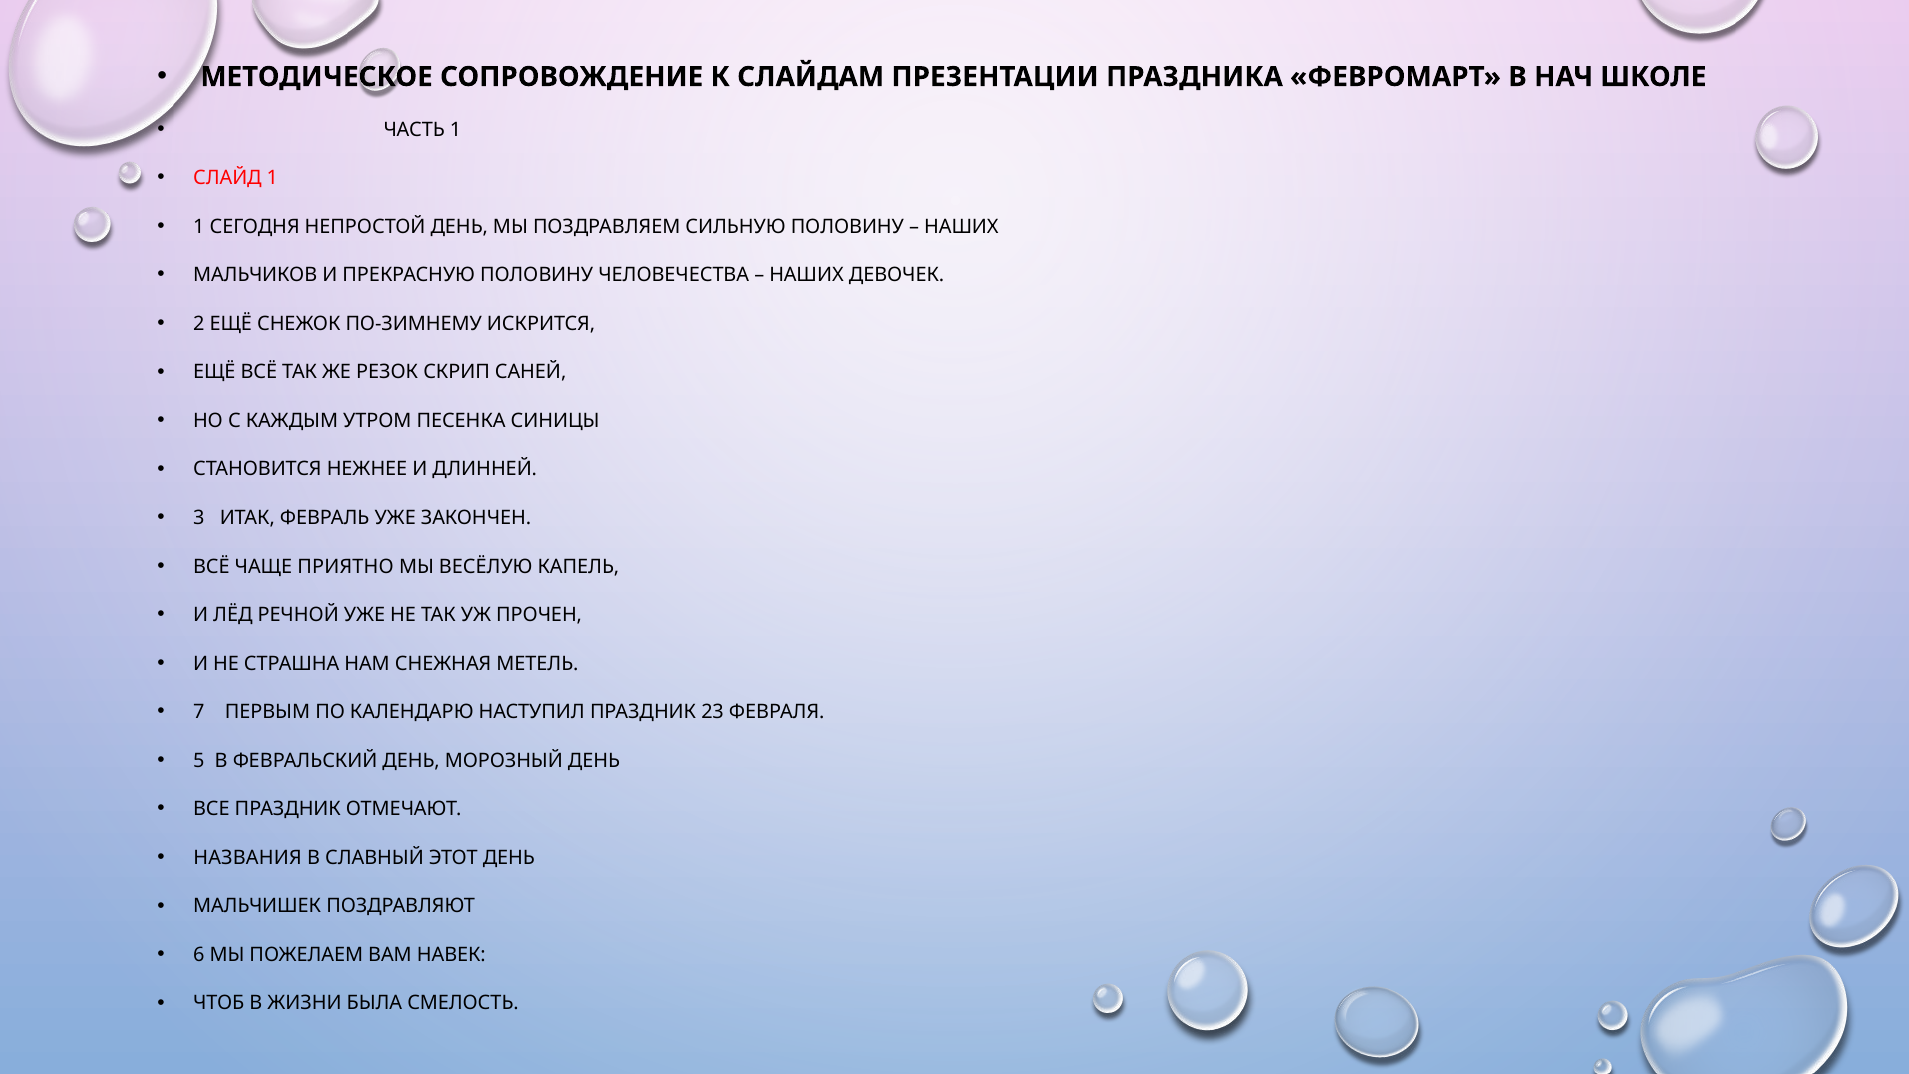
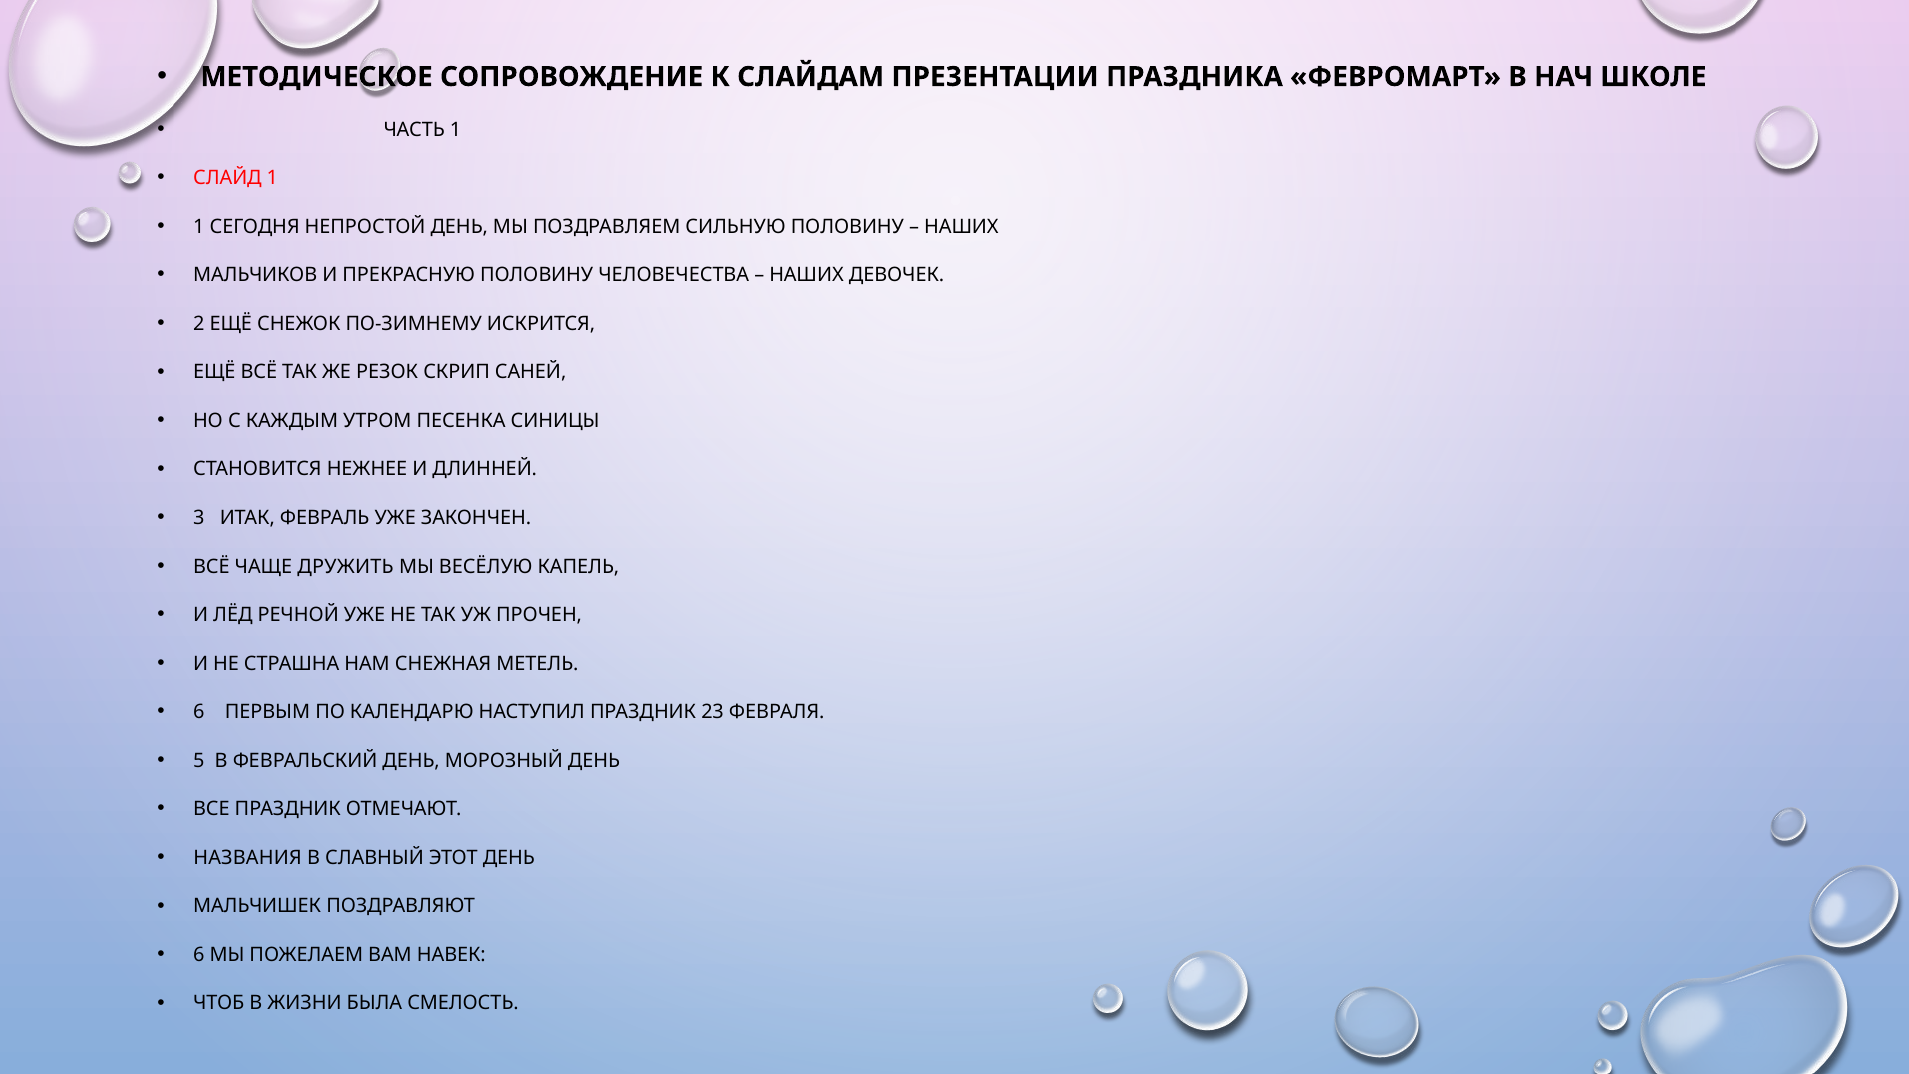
ПРИЯТНО: ПРИЯТНО -> ДРУЖИТЬ (346, 566)
7: 7 -> 6 (199, 712)
